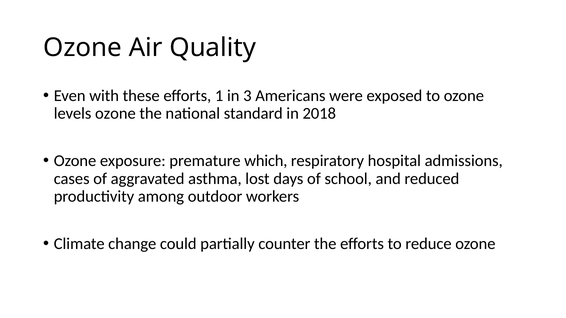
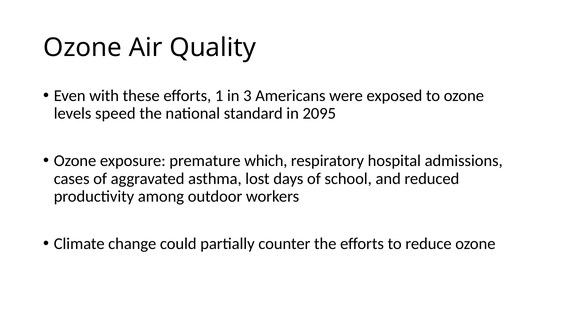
levels ozone: ozone -> speed (115, 114)
2018: 2018 -> 2095 (319, 114)
